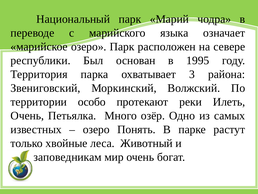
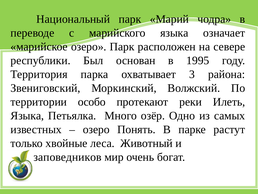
Очень: Очень -> Языка (27, 115)
заповедникам: заповедникам -> заповедников (68, 157)
